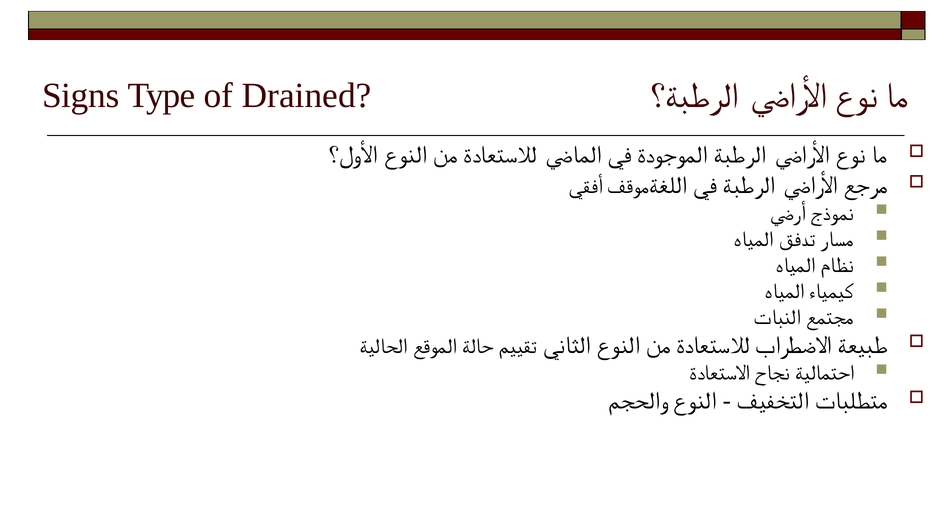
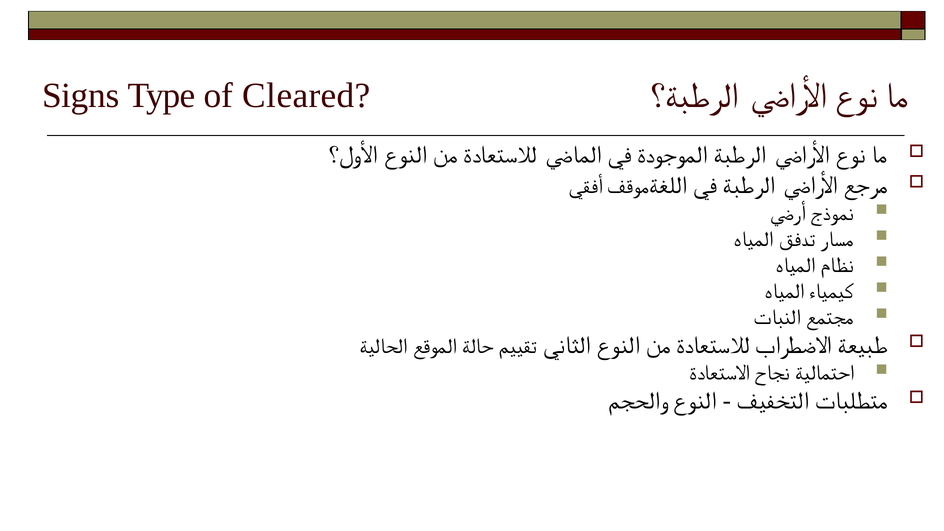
Drained: Drained -> Cleared (307, 96)
